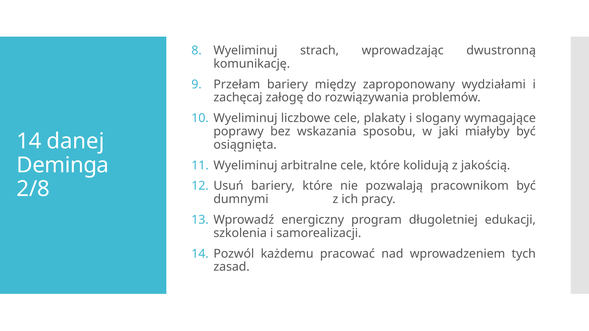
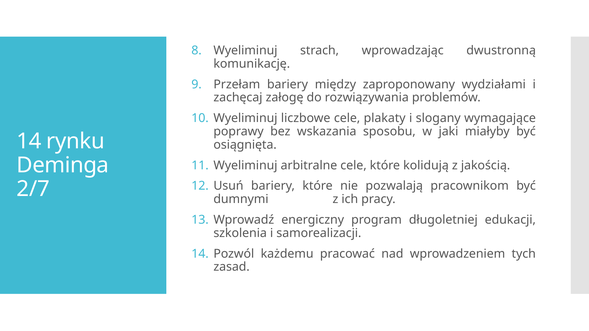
danej: danej -> rynku (76, 141)
2/8: 2/8 -> 2/7 (33, 189)
